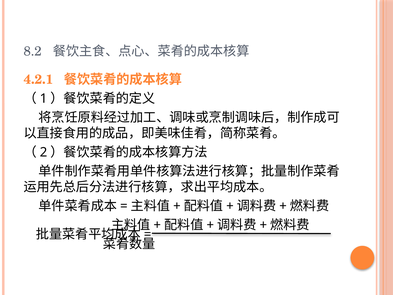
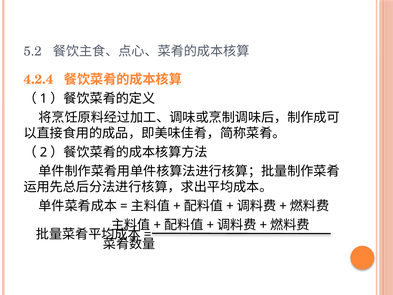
8.2: 8.2 -> 5.2 (33, 51)
4.2.1: 4.2.1 -> 4.2.4 (38, 79)
